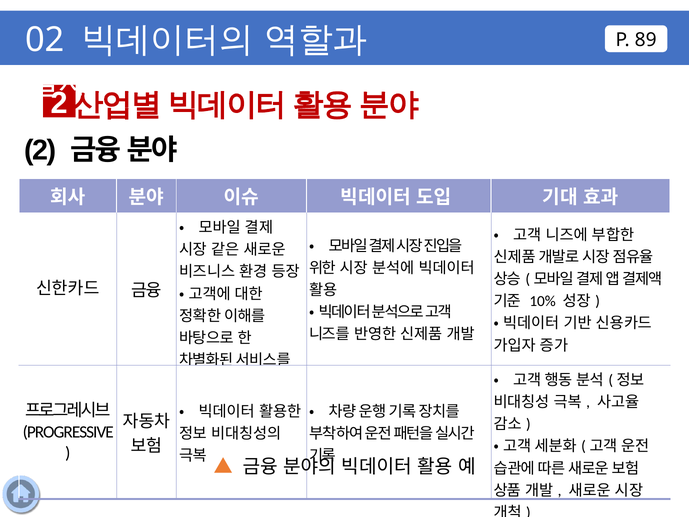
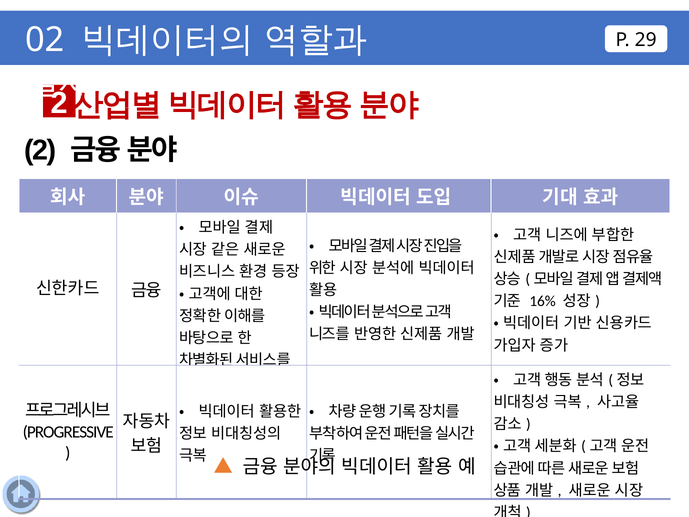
89: 89 -> 29 (646, 40)
10%: 10% -> 16% (543, 301)
